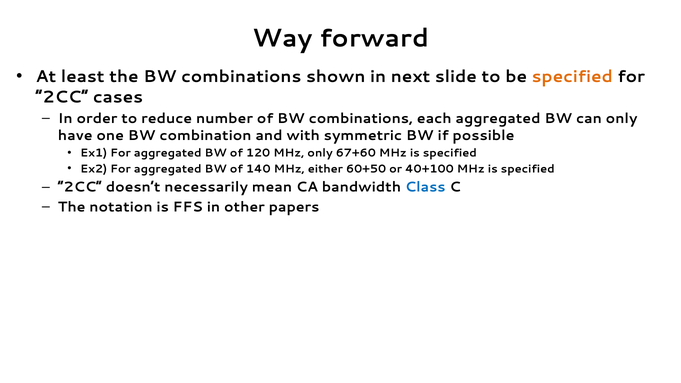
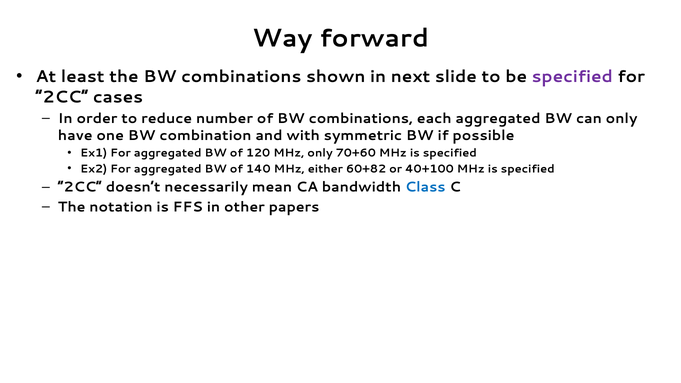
specified colour: orange -> purple (572, 77)
67+60: 67+60 -> 70+60 (356, 153)
60+50: 60+50 -> 60+82 (366, 169)
